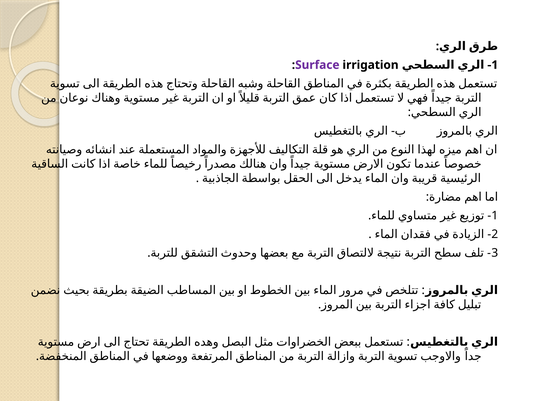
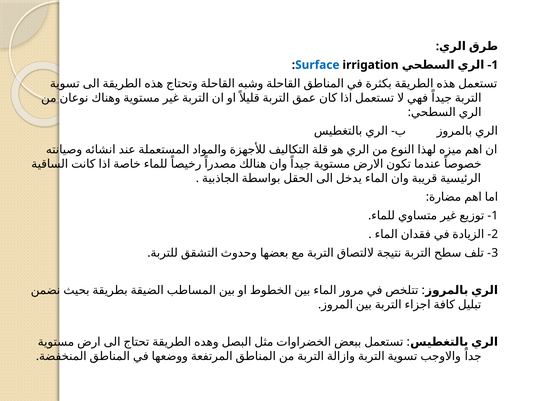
Surface colour: purple -> blue (317, 65)
